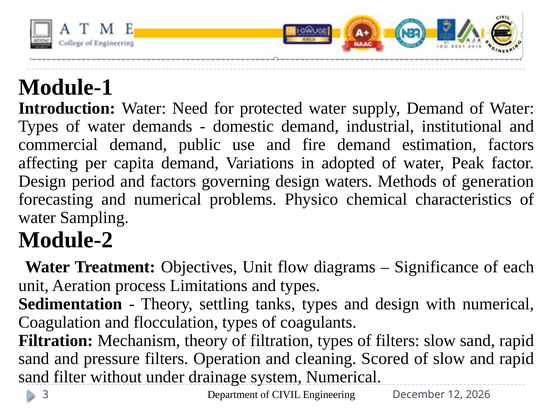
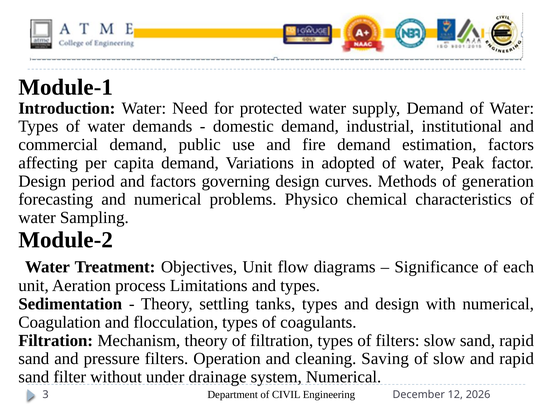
waters: waters -> curves (349, 181)
Scored: Scored -> Saving (385, 358)
